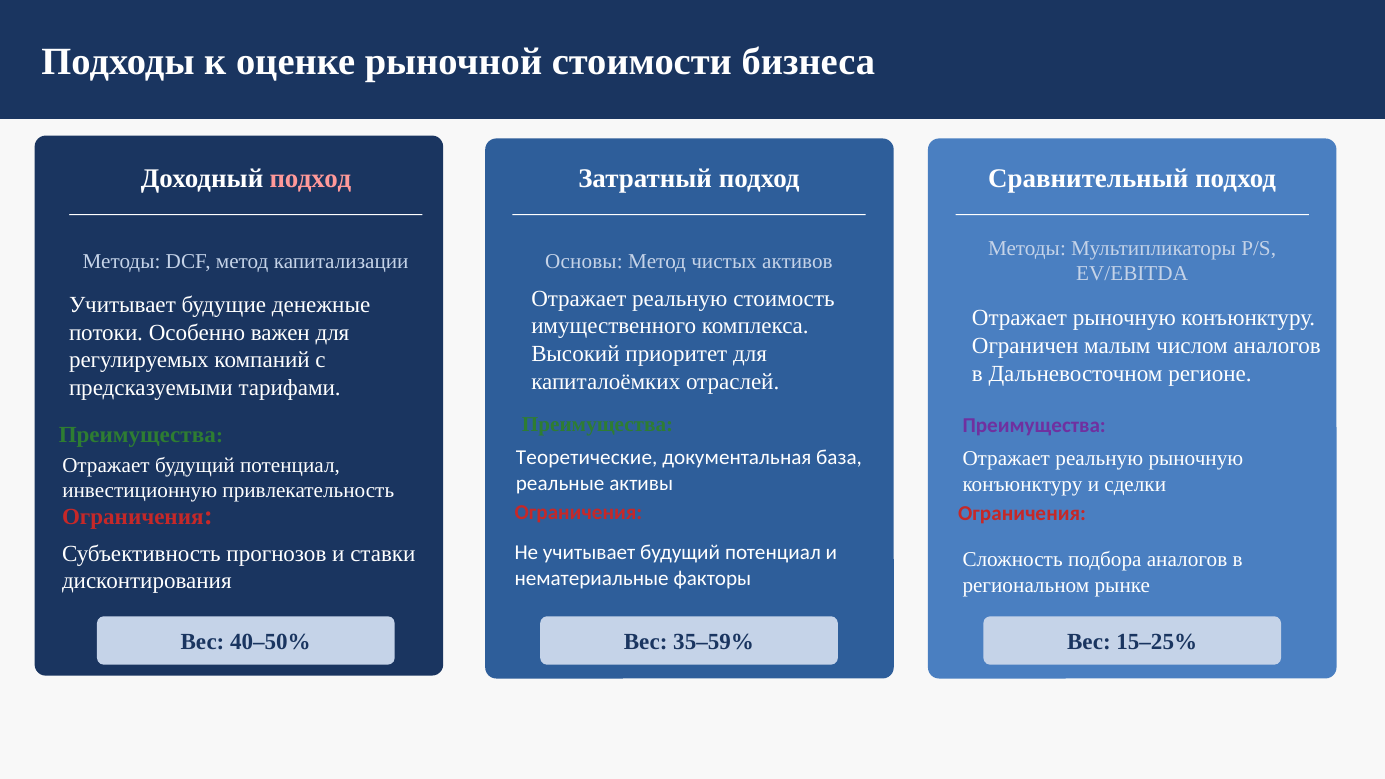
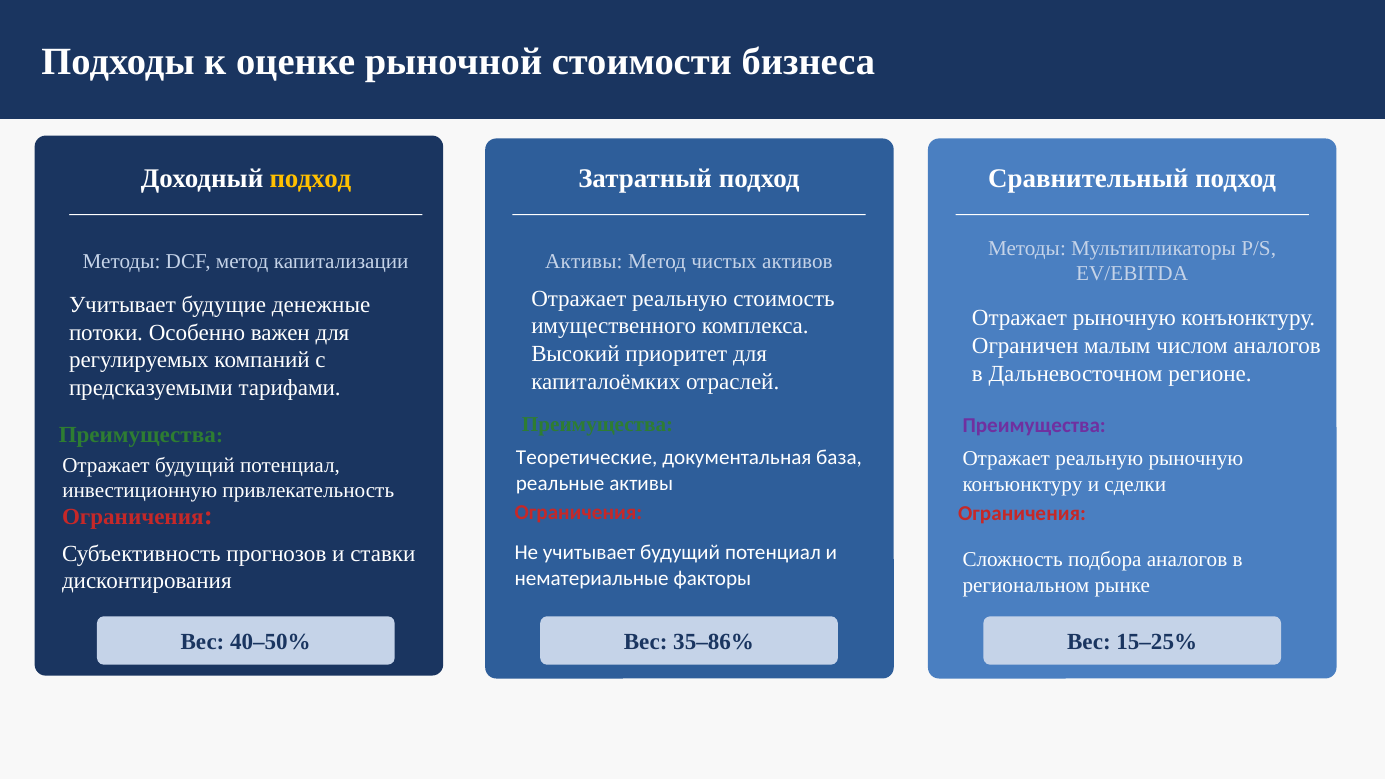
подход colour: pink -> yellow (310, 178)
Основы: Основы -> Активы (584, 261)
35–59%: 35–59% -> 35–86% (714, 642)
